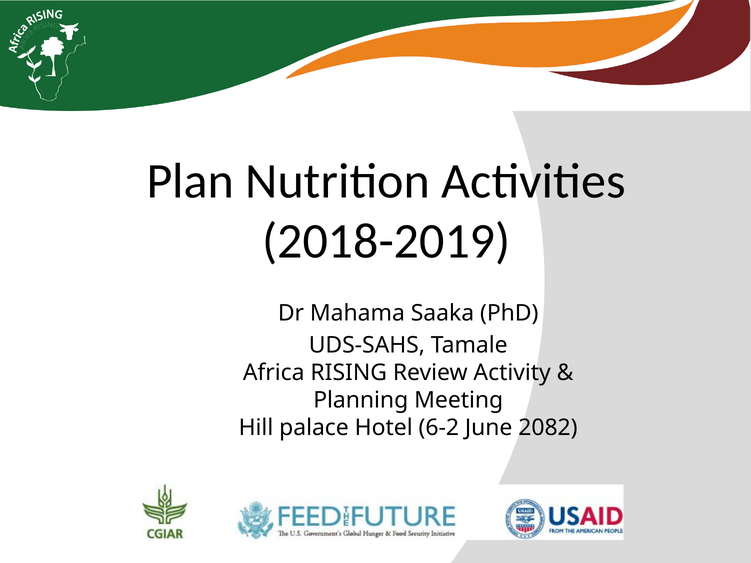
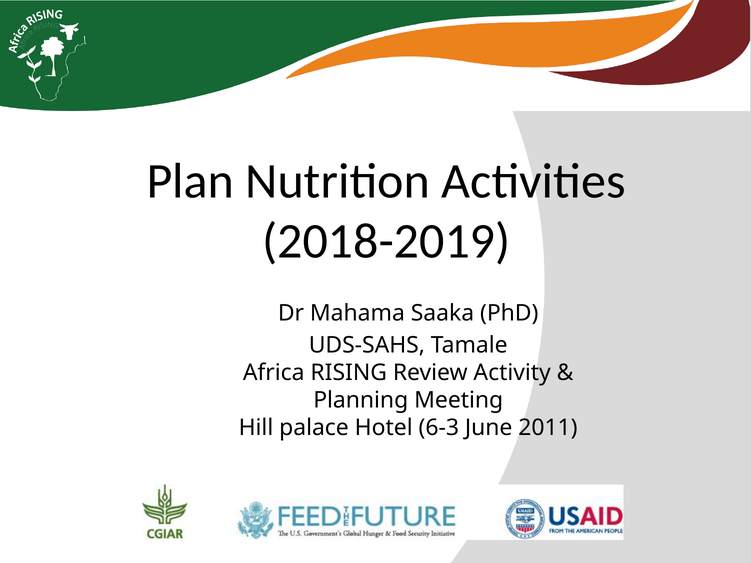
6-2: 6-2 -> 6-3 (439, 428)
2082: 2082 -> 2011 (548, 428)
